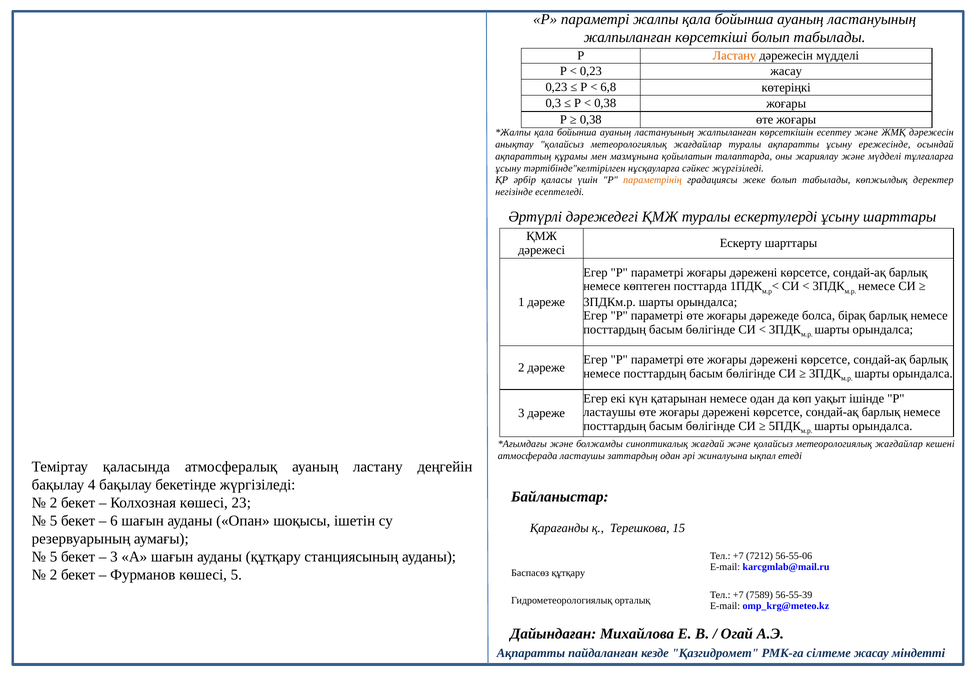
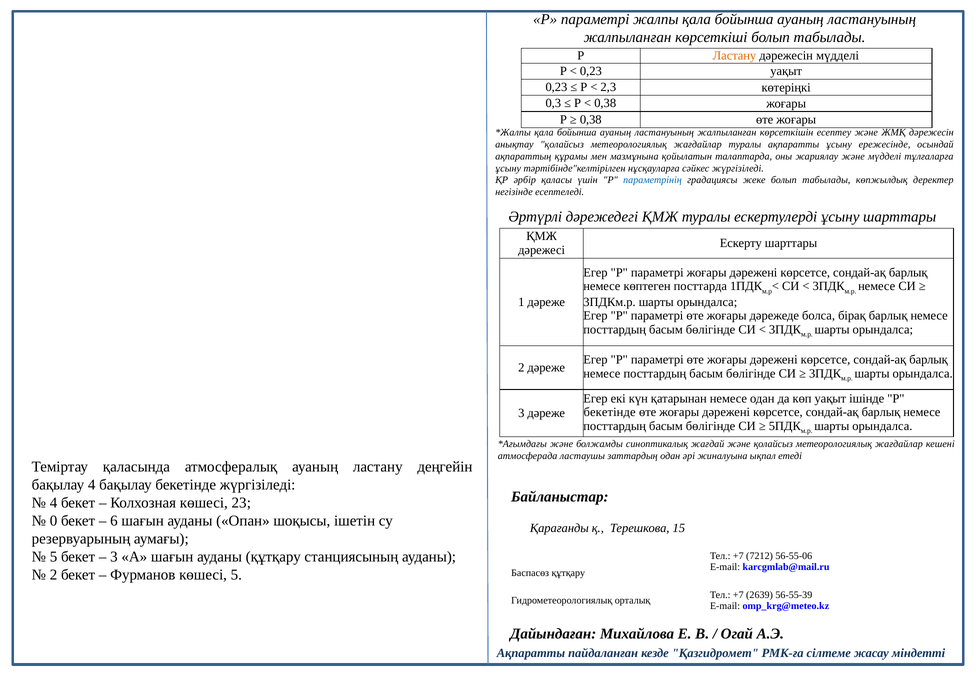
0,23 жасау: жасау -> уақыт (786, 71)
6,8: 6,8 -> 2,3 (608, 87)
параметрінің colour: orange -> blue (653, 180)
ластаушы: ластаушы -> бекетінде (610, 412)
2: 2 -> 4 (54, 502)
5: 5 -> 0 (54, 520)
7589: 7589 -> 2639 (760, 595)
